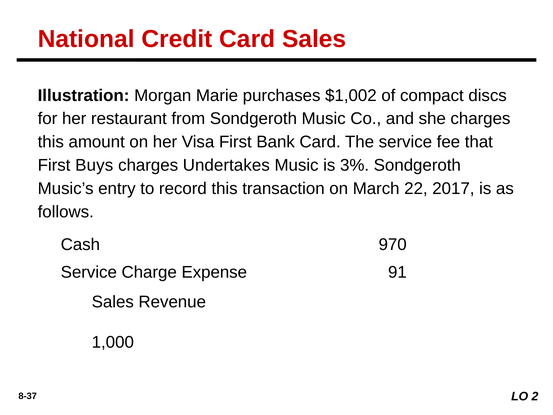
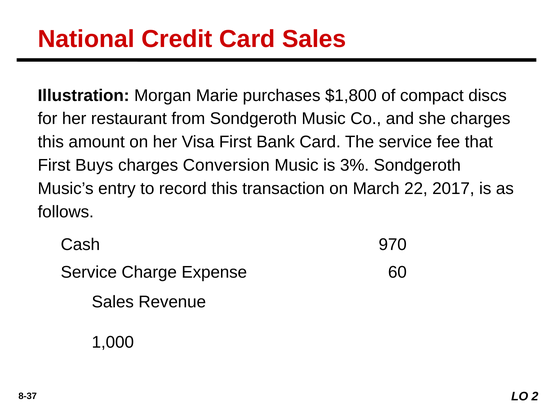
$1,002: $1,002 -> $1,800 (351, 95)
Undertakes: Undertakes -> Conversion (226, 165)
91: 91 -> 60 (397, 272)
